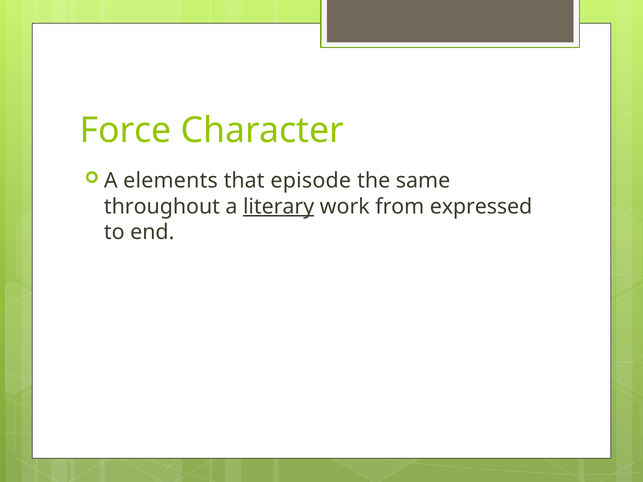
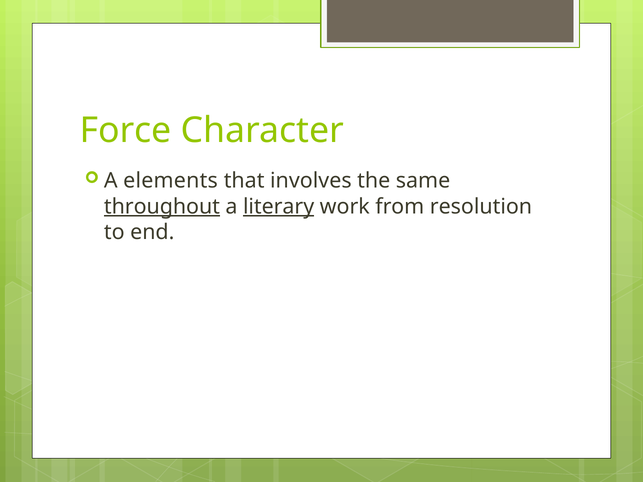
episode: episode -> involves (311, 181)
throughout underline: none -> present (162, 207)
expressed: expressed -> resolution (481, 207)
